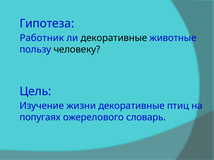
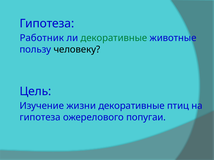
декоративные colour: black -> green (114, 38)
попугаях: попугаях -> гипотеза (40, 118)
словарь: словарь -> попугаи (146, 118)
